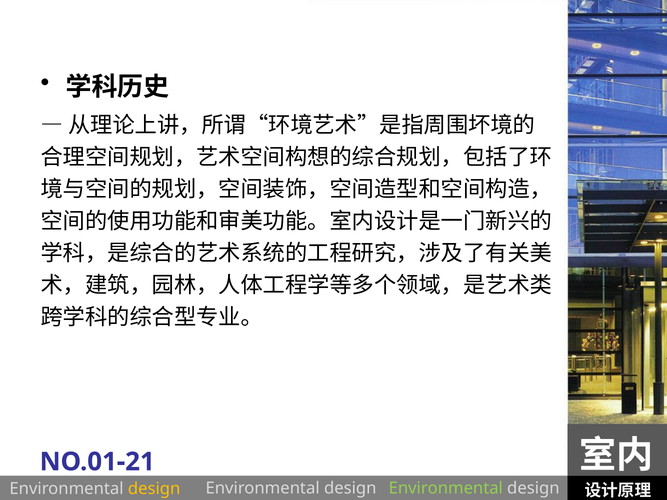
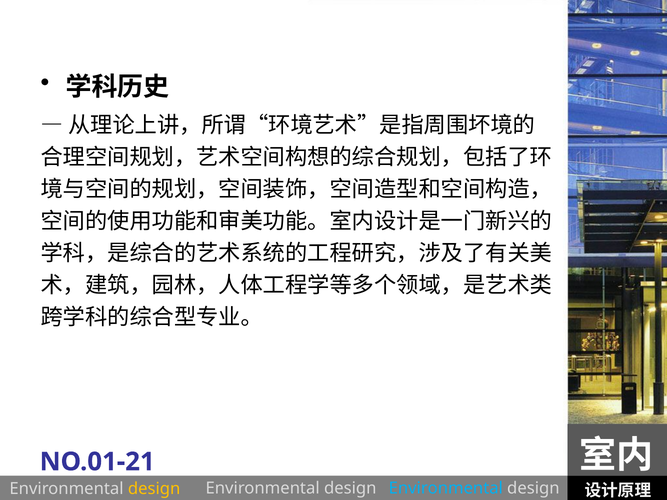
Environmental colour: light green -> light blue (446, 488)
